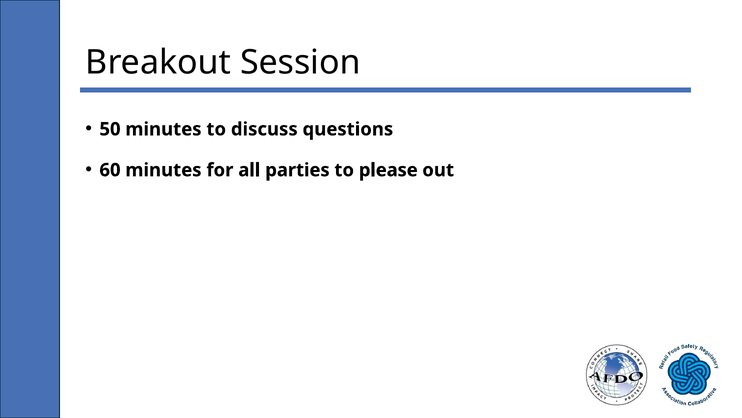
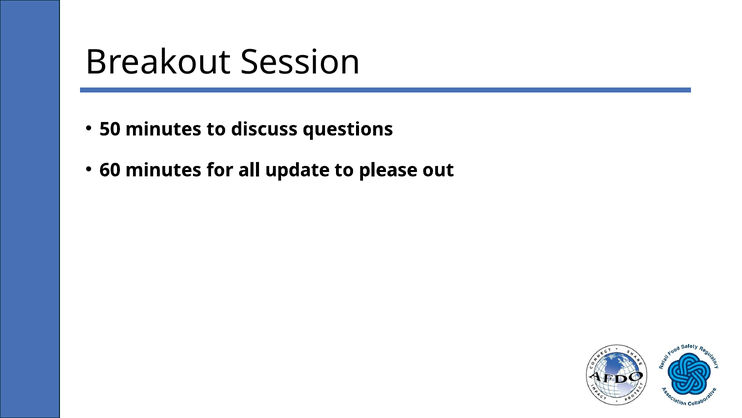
parties: parties -> update (297, 170)
